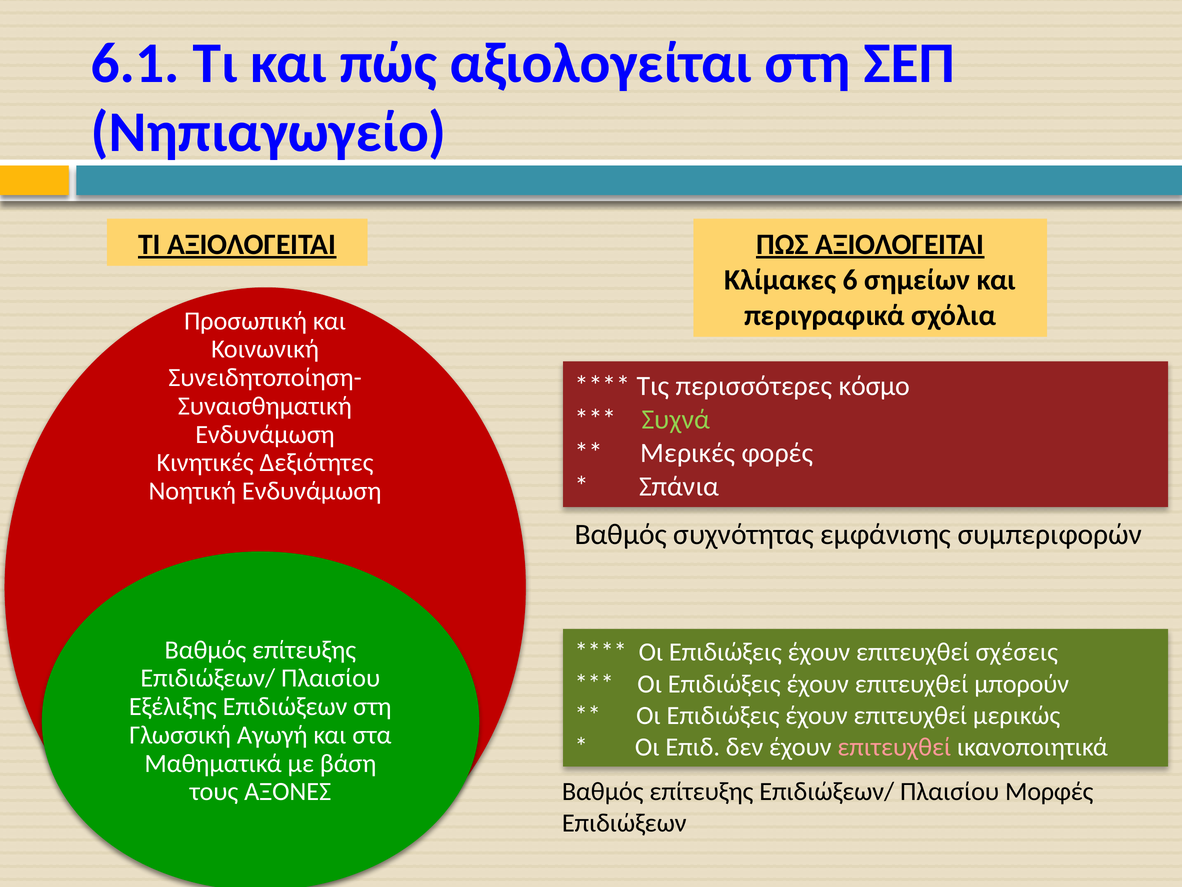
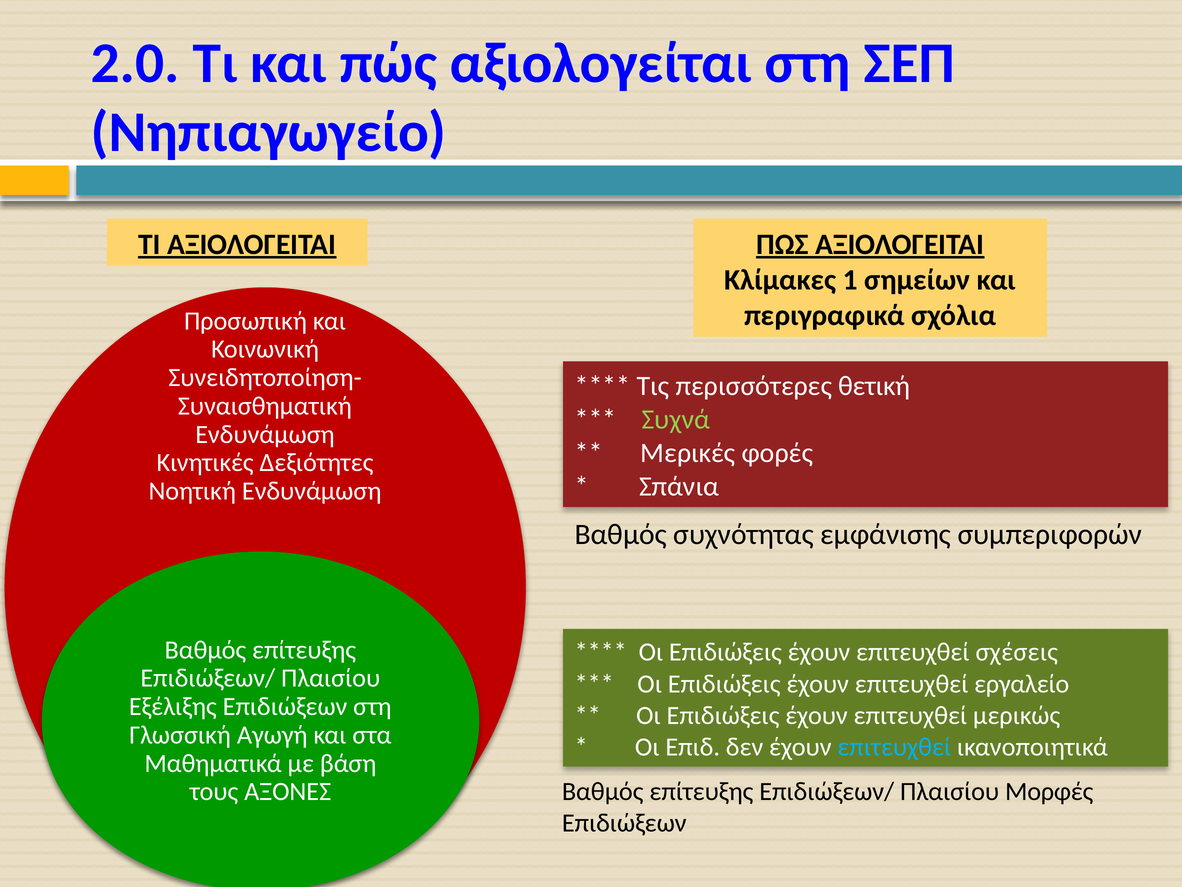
6.1: 6.1 -> 2.0 (135, 63)
6: 6 -> 1 (850, 280)
κόσμο: κόσμο -> θετική (874, 386)
μπορούν: μπορούν -> εργαλείο (1022, 683)
επιτευχθεί colour: pink -> light blue (894, 746)
